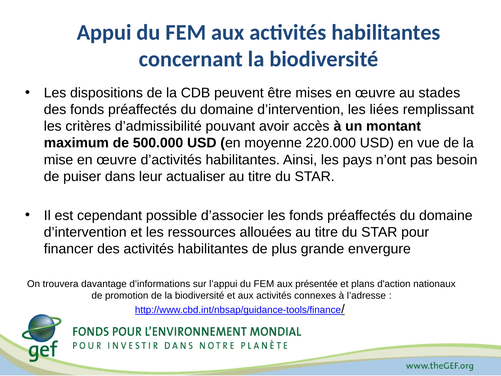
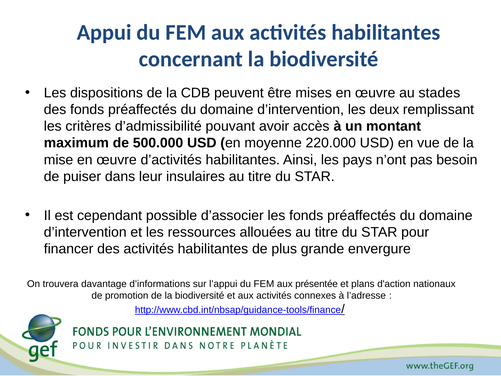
liées: liées -> deux (384, 110)
actualiser: actualiser -> insulaires (196, 176)
